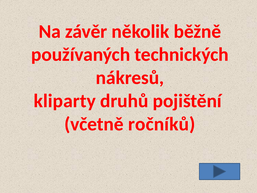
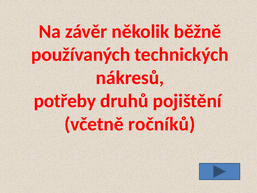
kliparty: kliparty -> potřeby (65, 101)
